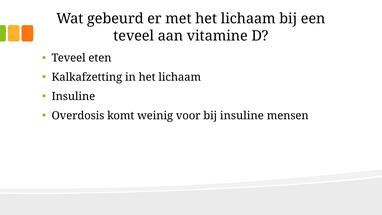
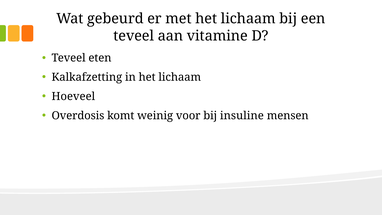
Insuline: Insuline -> Hoeveel (73, 96)
